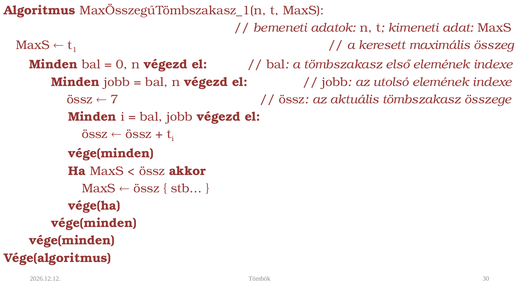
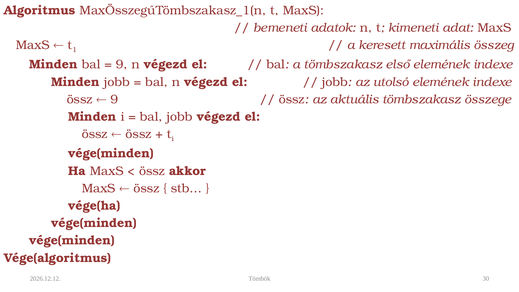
0: 0 -> 9 (122, 64)
7: 7 -> 9 (114, 99)
